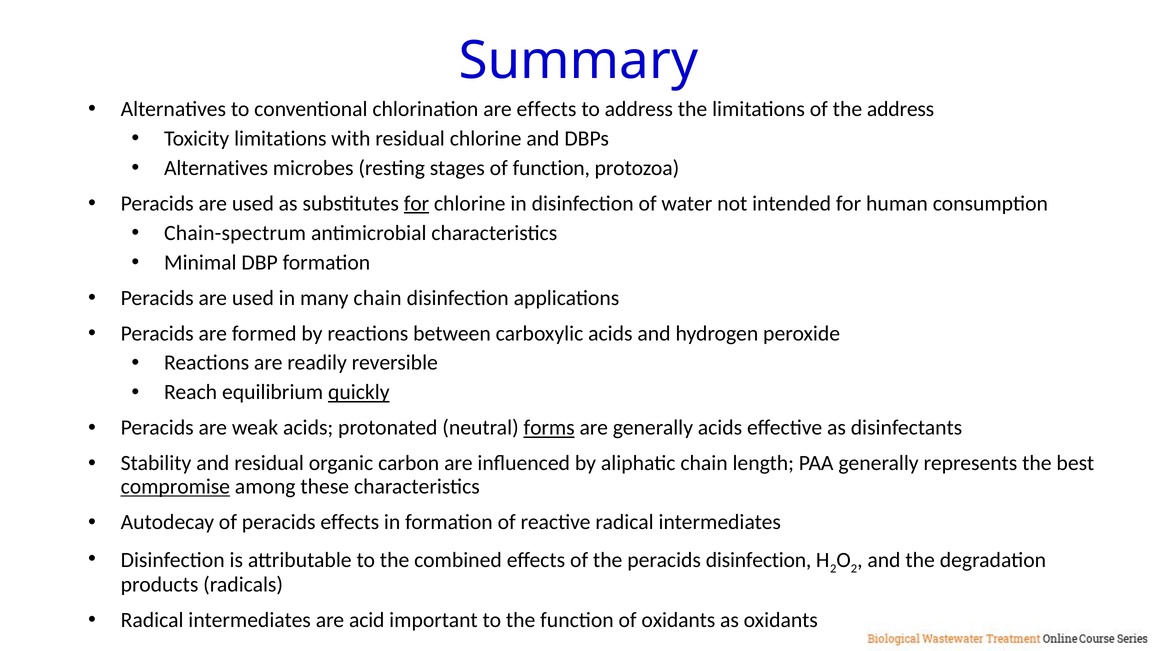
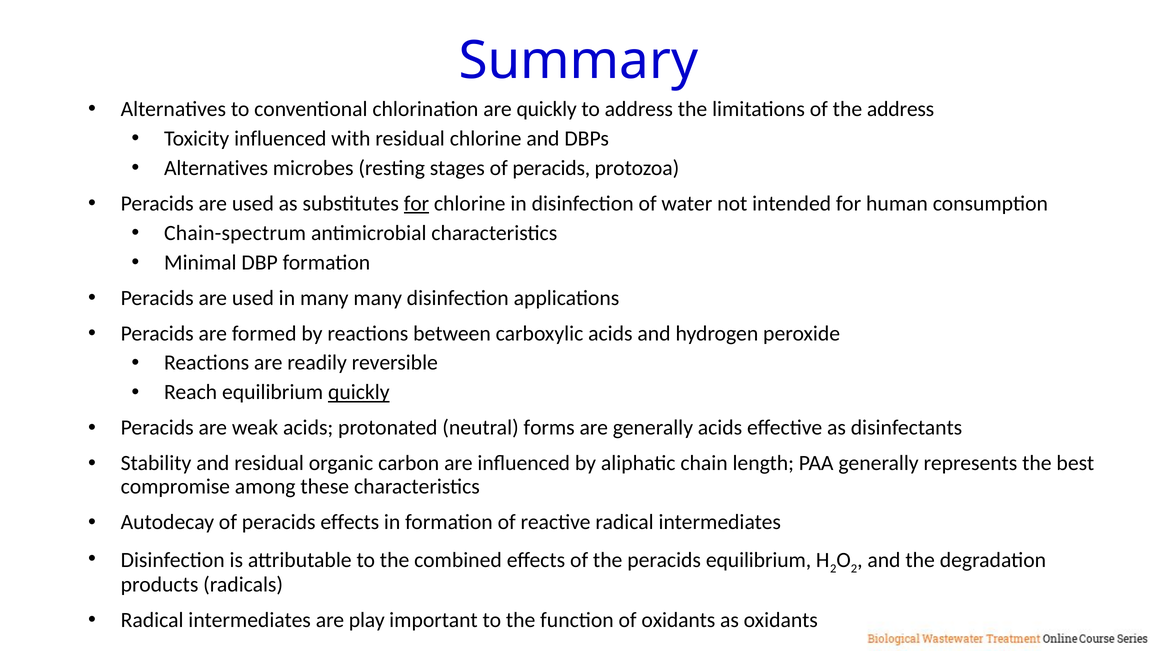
are effects: effects -> quickly (547, 109)
Toxicity limitations: limitations -> influenced (280, 138)
stages of function: function -> peracids (551, 168)
many chain: chain -> many (378, 298)
forms underline: present -> none (549, 428)
compromise underline: present -> none (175, 487)
peracids disinfection: disinfection -> equilibrium (759, 560)
acid: acid -> play (367, 620)
